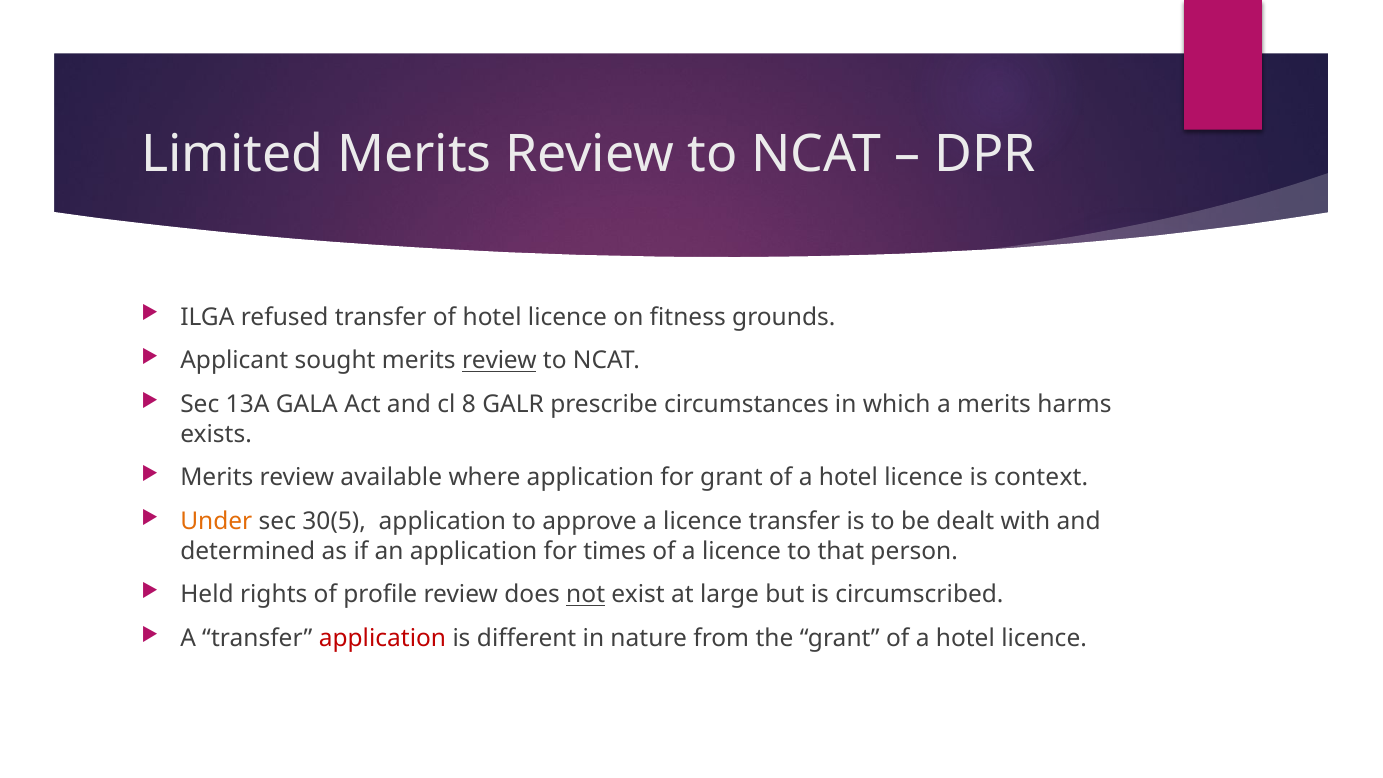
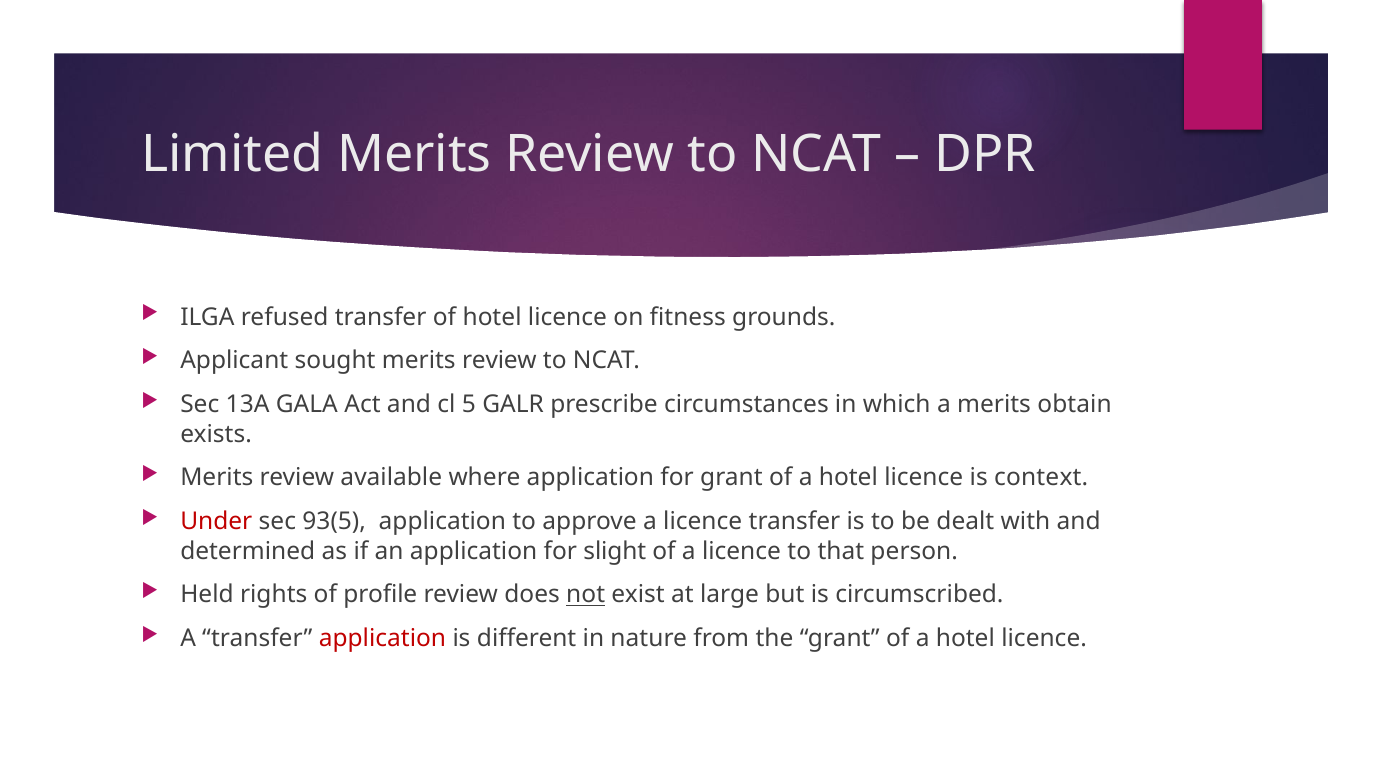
review underline: present -> none (499, 361)
8: 8 -> 5 (469, 405)
harms: harms -> obtain (1075, 405)
Under colour: orange -> red (216, 522)
30(5: 30(5 -> 93(5 (334, 522)
times: times -> slight (615, 551)
